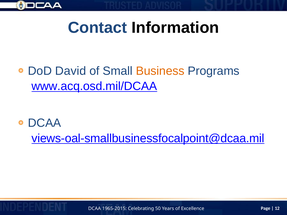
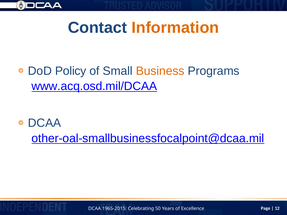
Information colour: black -> orange (175, 28)
David: David -> Policy (71, 71)
views-oal-smallbusinessfocalpoint@dcaa.mil: views-oal-smallbusinessfocalpoint@dcaa.mil -> other-oal-smallbusinessfocalpoint@dcaa.mil (148, 138)
